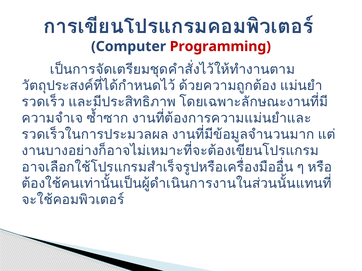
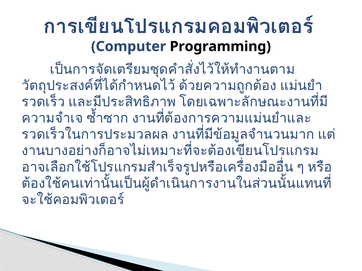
Programming colour: red -> black (220, 47)
